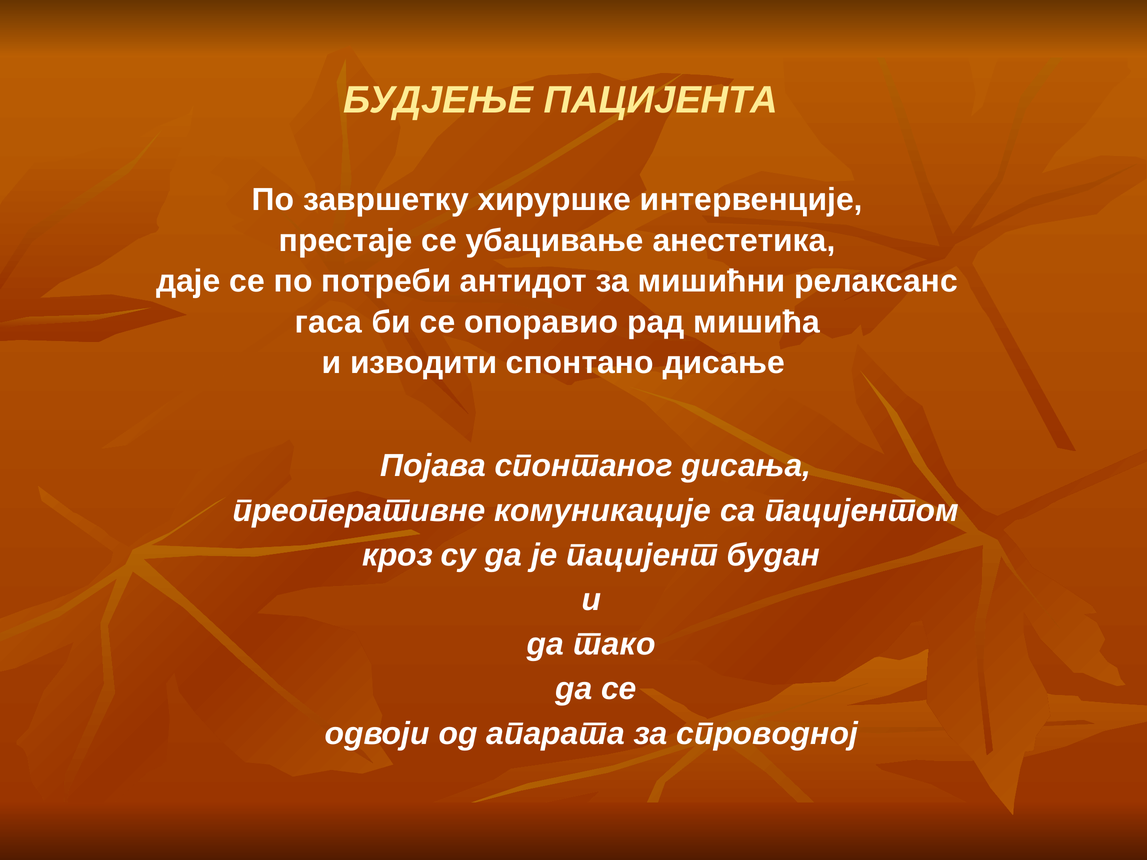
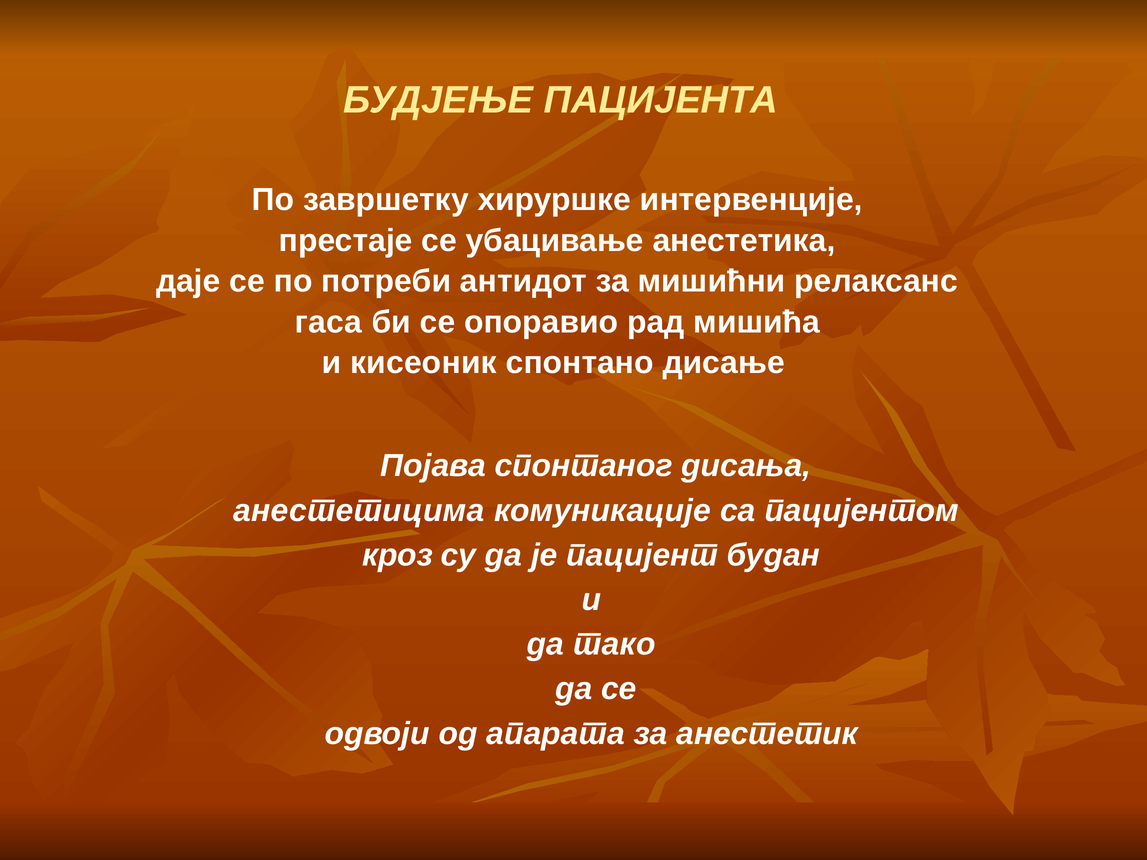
изводити: изводити -> кисеоник (424, 363)
преоперативне: преоперативне -> анестетицима (359, 511)
спроводној: спроводној -> анестетик (767, 734)
